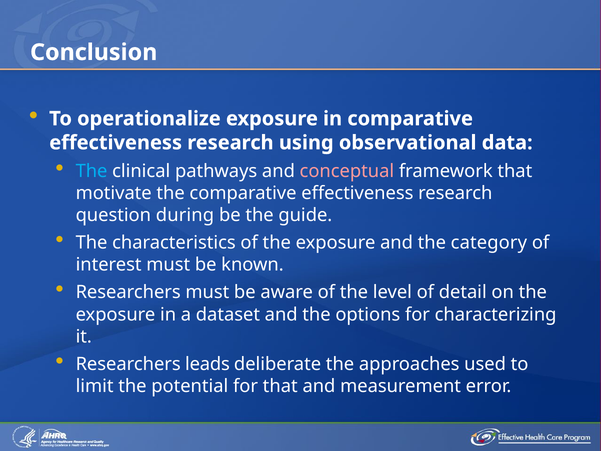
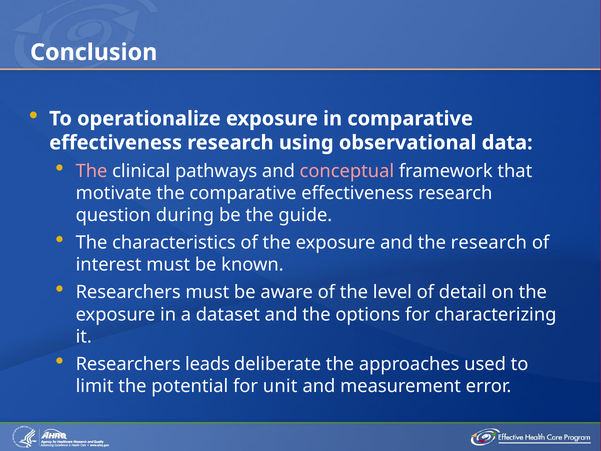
The colour: light blue -> pink (92, 171)
the category: category -> research (489, 243)
for that: that -> unit (280, 386)
